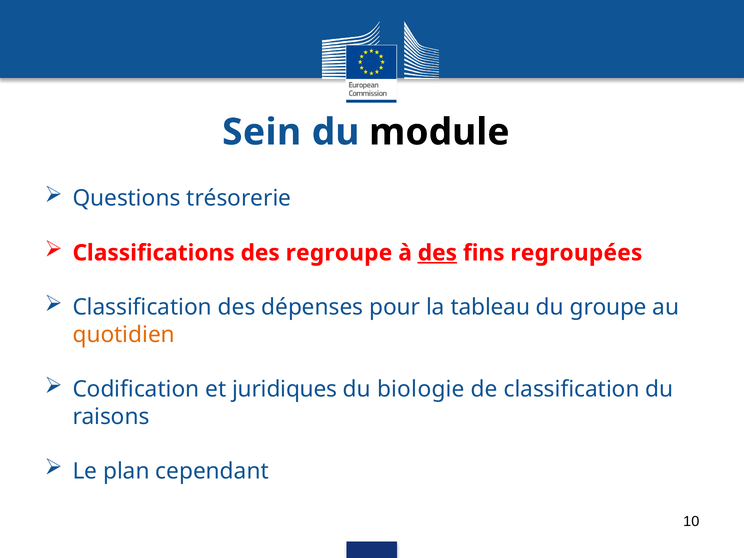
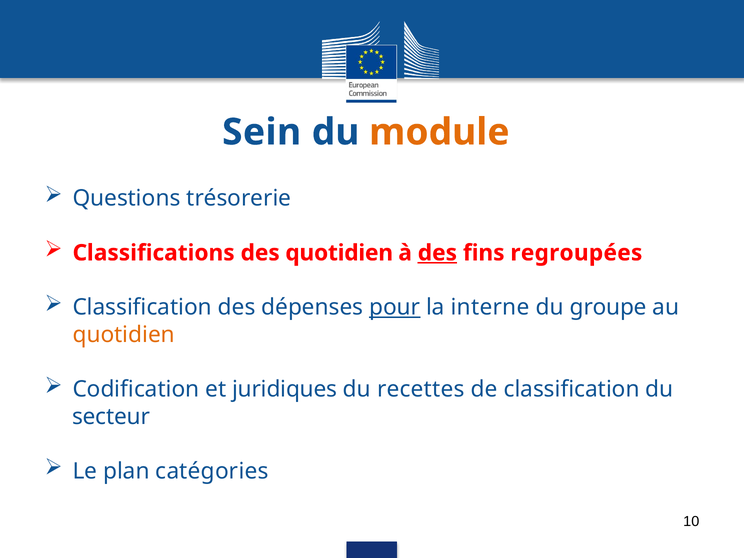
module colour: black -> orange (439, 132)
des regroupe: regroupe -> quotidien (339, 253)
pour underline: none -> present (395, 307)
tableau: tableau -> interne (490, 307)
biologie: biologie -> recettes (421, 389)
raisons: raisons -> secteur (111, 417)
cependant: cependant -> catégories (212, 471)
